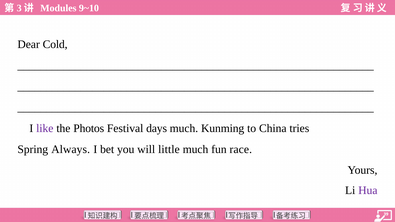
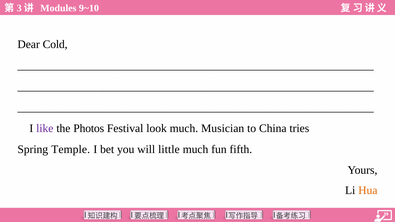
days: days -> look (157, 128)
Kunming: Kunming -> Musician (223, 128)
Always: Always -> Temple (71, 149)
race: race -> fifth (241, 149)
Hua colour: purple -> orange (368, 190)
